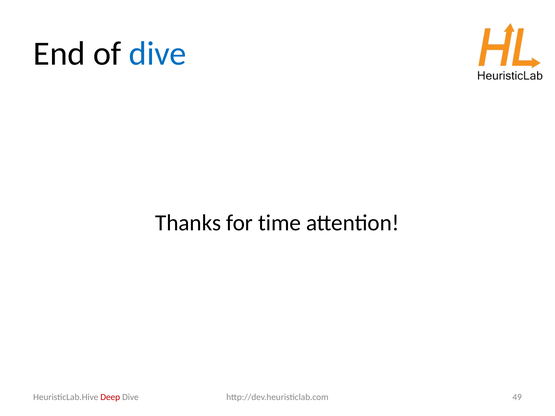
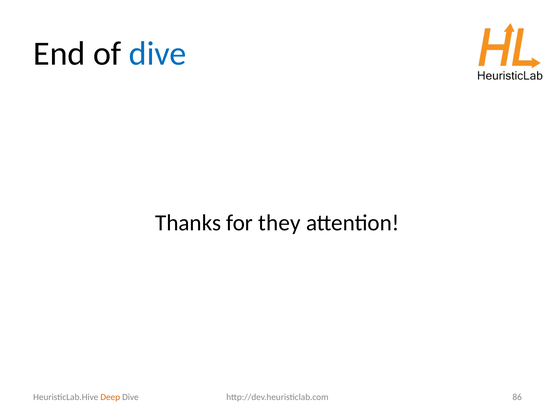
time: time -> they (279, 223)
Deep colour: red -> orange (110, 398)
49: 49 -> 86 (517, 397)
